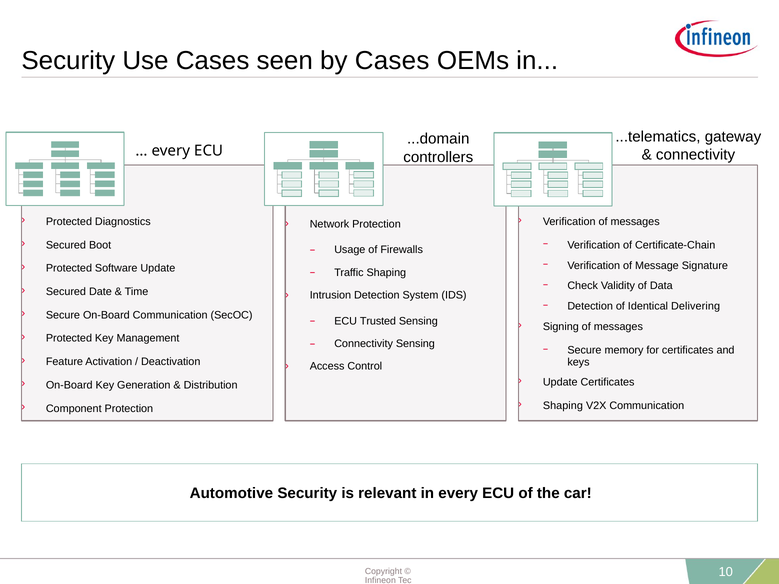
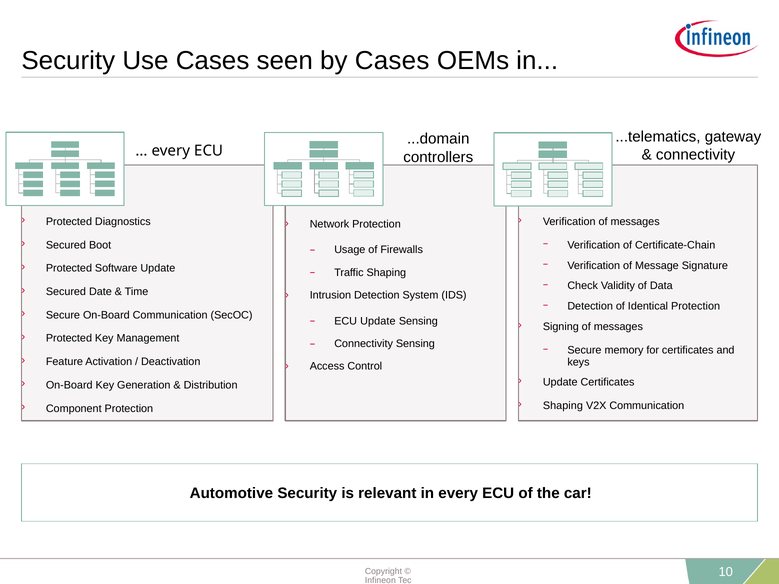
Identical Delivering: Delivering -> Protection (696, 307)
ECU Trusted: Trusted -> Update (378, 321)
